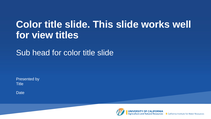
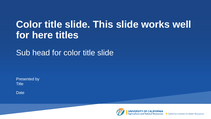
view: view -> here (42, 35)
